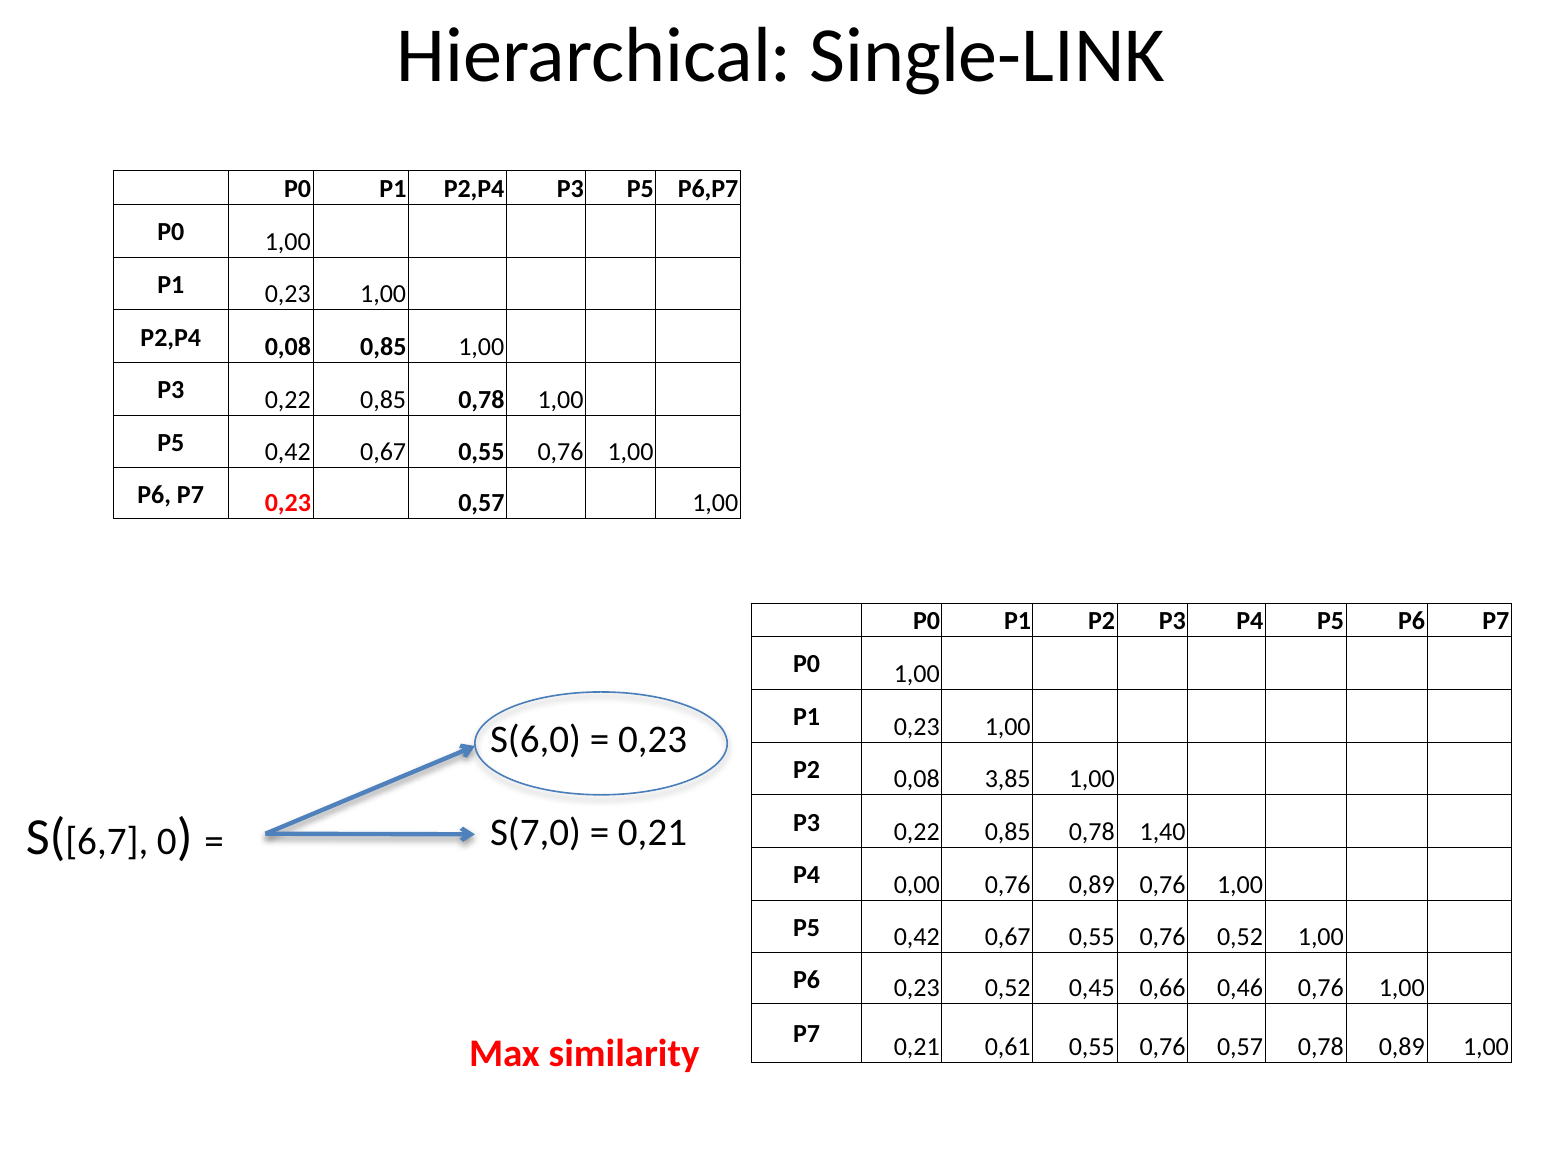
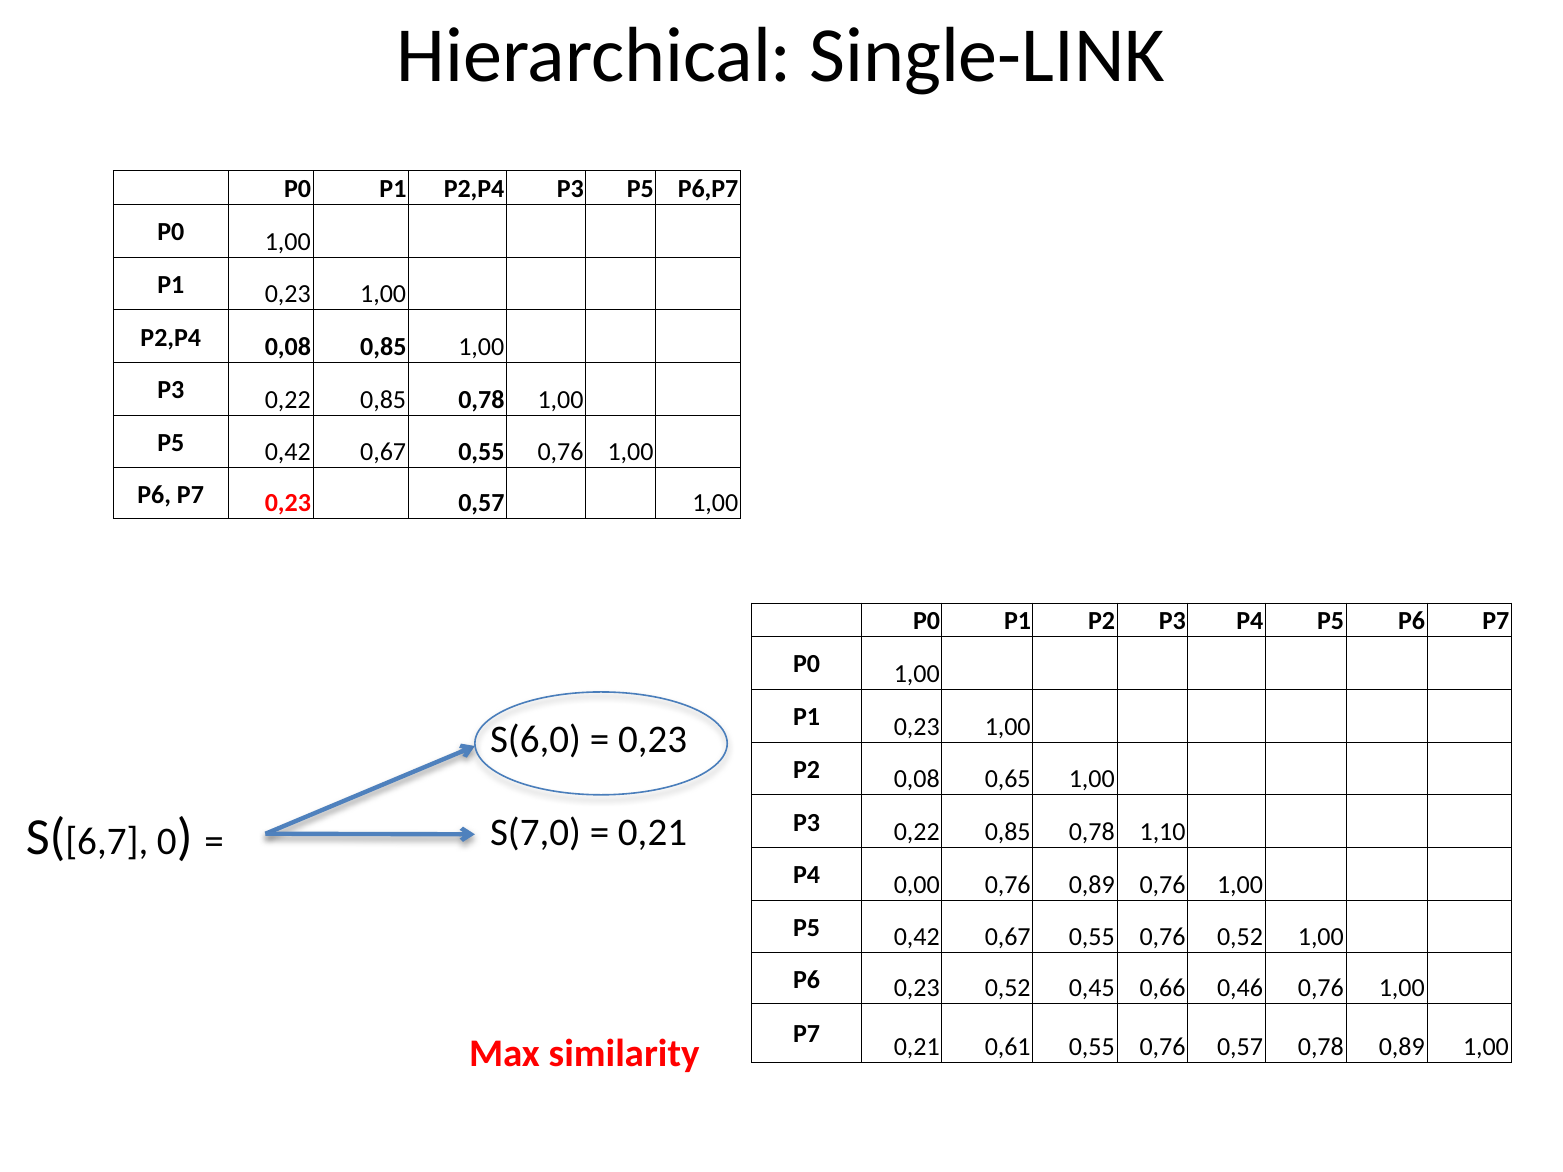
3,85: 3,85 -> 0,65 (1008, 779)
1,40: 1,40 -> 1,10 (1163, 832)
